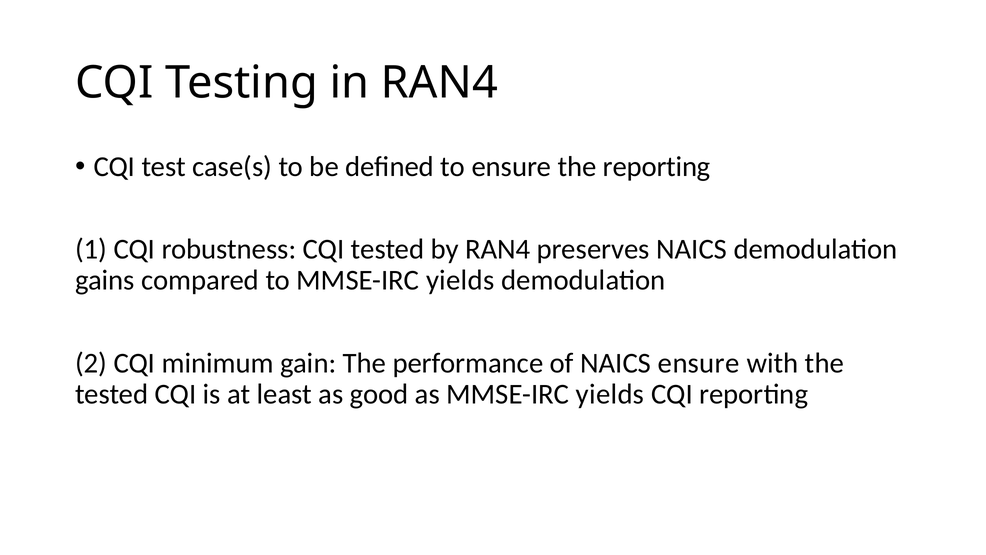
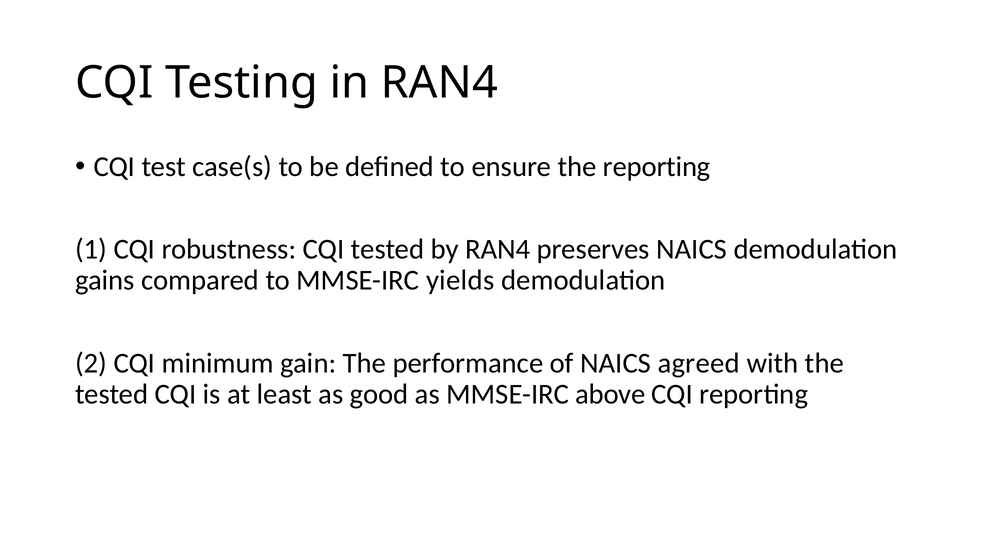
NAICS ensure: ensure -> agreed (699, 363)
as MMSE-IRC yields: yields -> above (610, 394)
